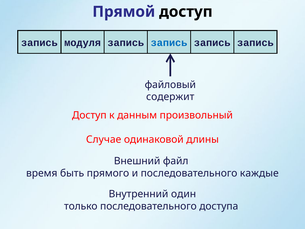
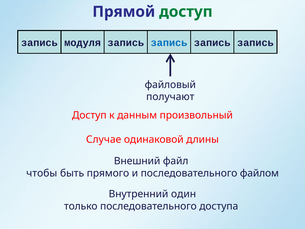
доступ colour: black -> green (186, 12)
содержит: содержит -> получают (170, 97)
время: время -> чтобы (42, 173)
каждые: каждые -> файлом (259, 173)
